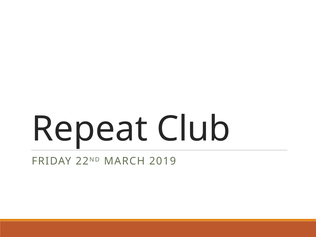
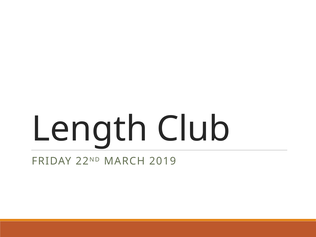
Repeat: Repeat -> Length (90, 129)
